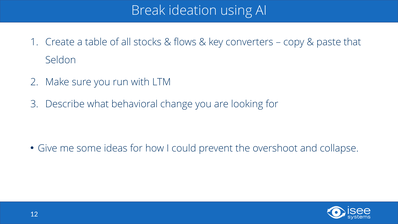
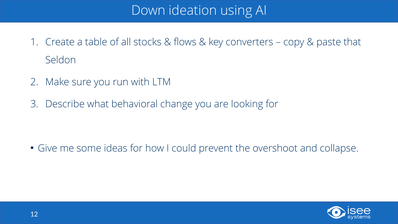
Break: Break -> Down (148, 11)
